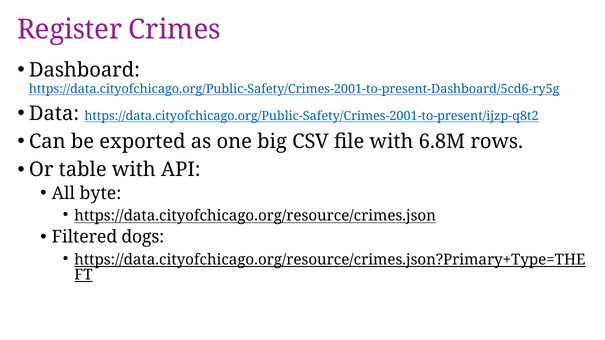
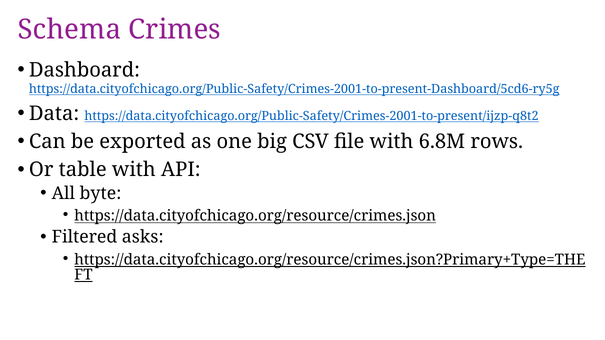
Register: Register -> Schema (69, 29)
dogs: dogs -> asks (143, 237)
